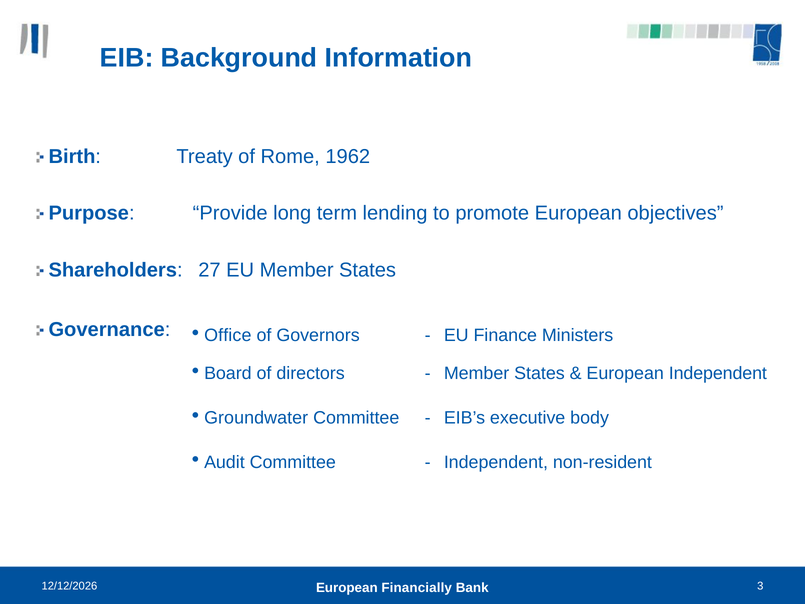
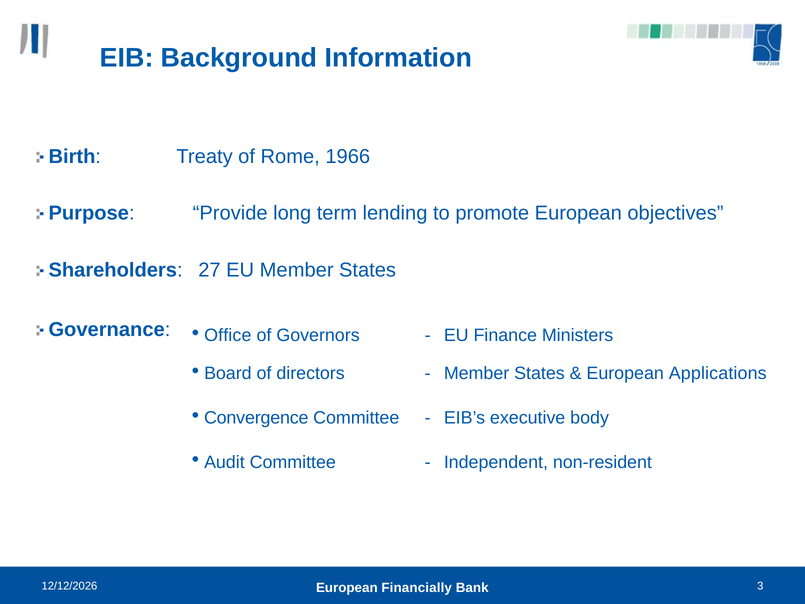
1962: 1962 -> 1966 (348, 156)
European Independent: Independent -> Applications (718, 373)
Groundwater: Groundwater -> Convergence (256, 418)
